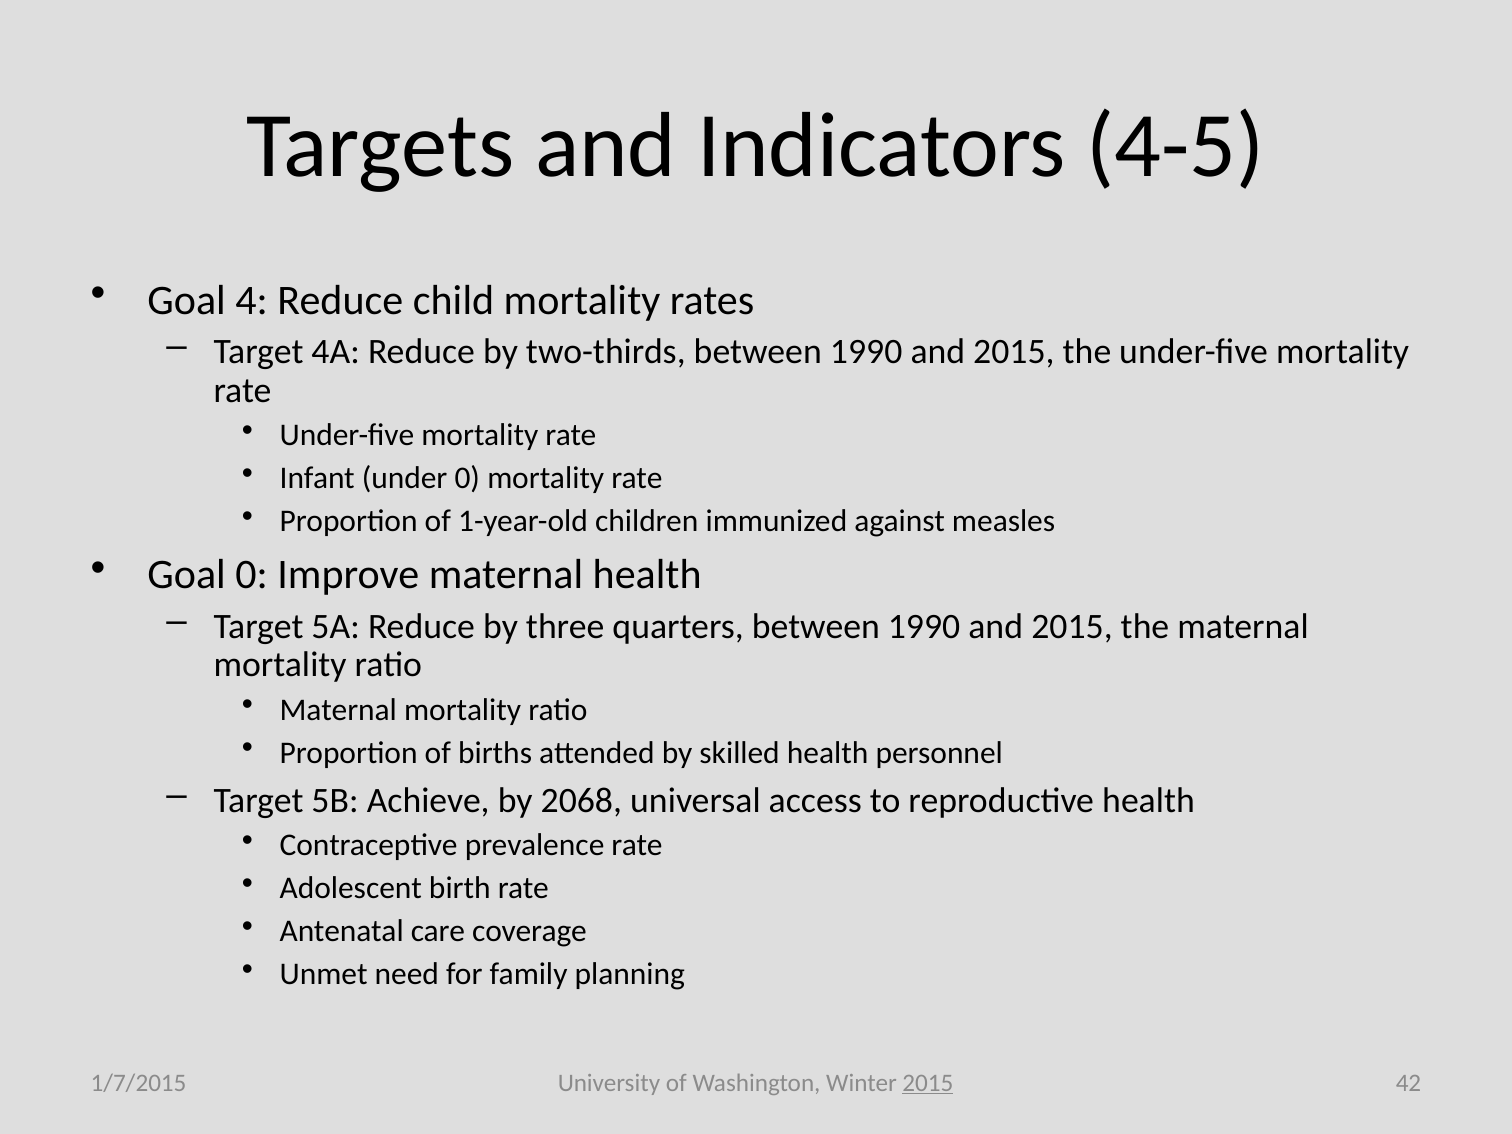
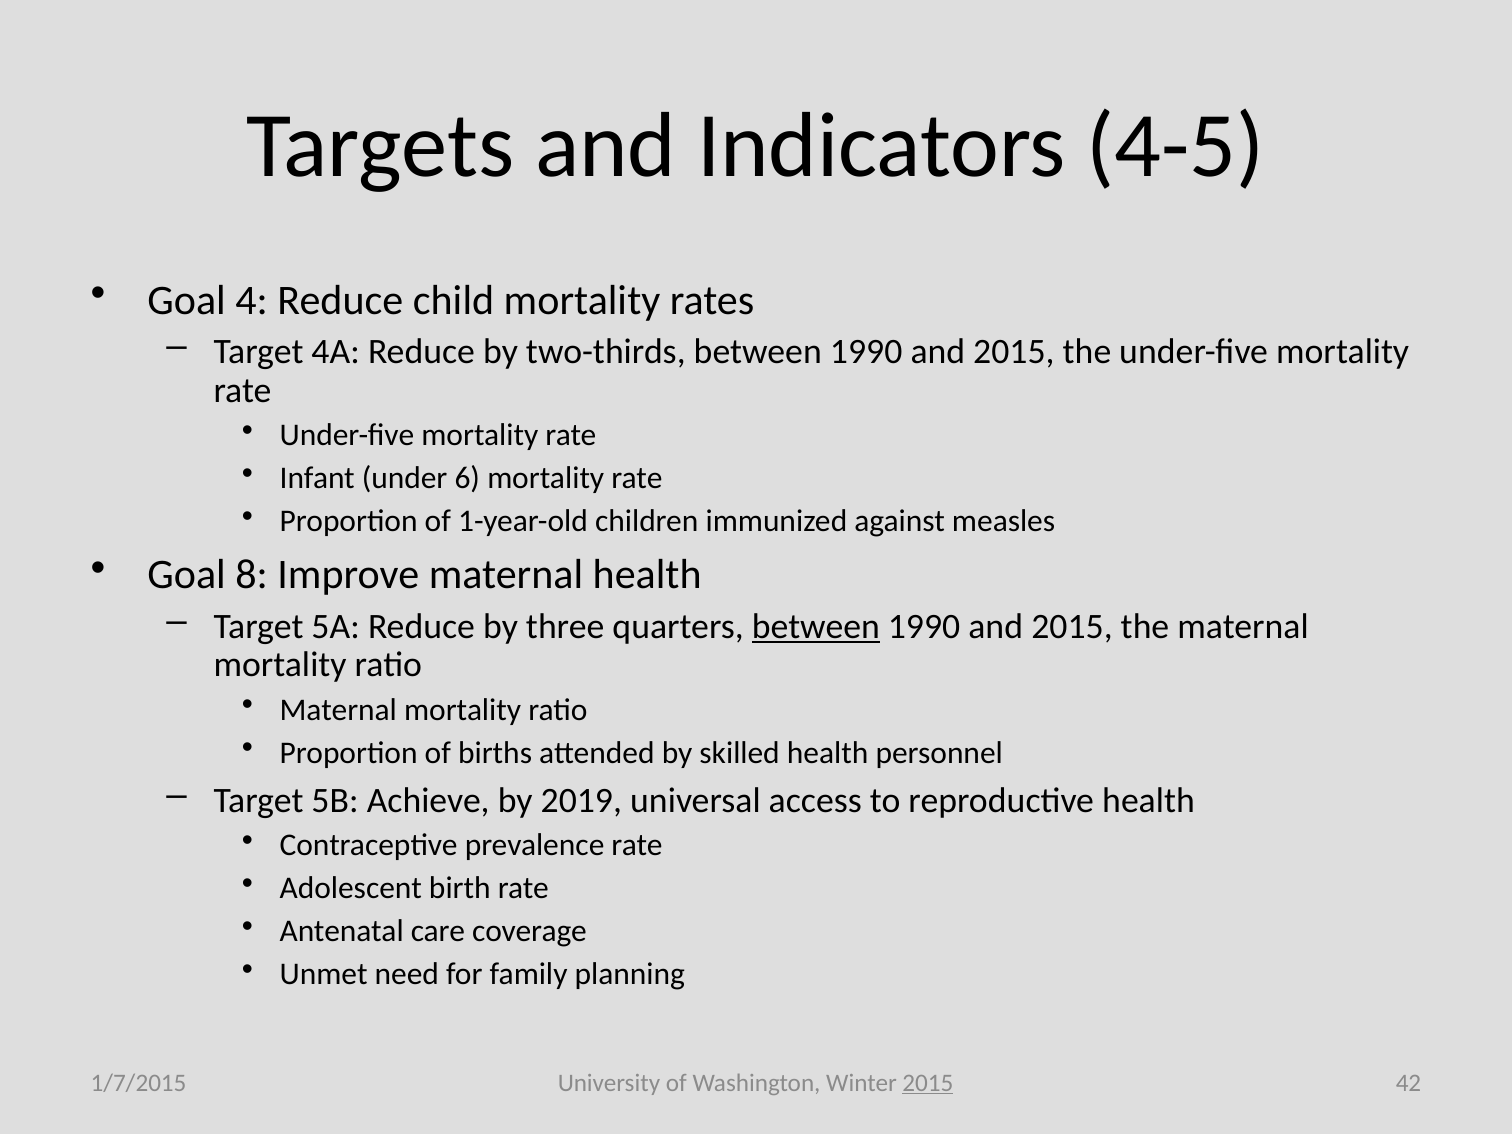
under 0: 0 -> 6 (467, 479)
Goal 0: 0 -> 8 (252, 575)
between underline: none -> present (816, 627)
2068: 2068 -> 2019 (581, 800)
